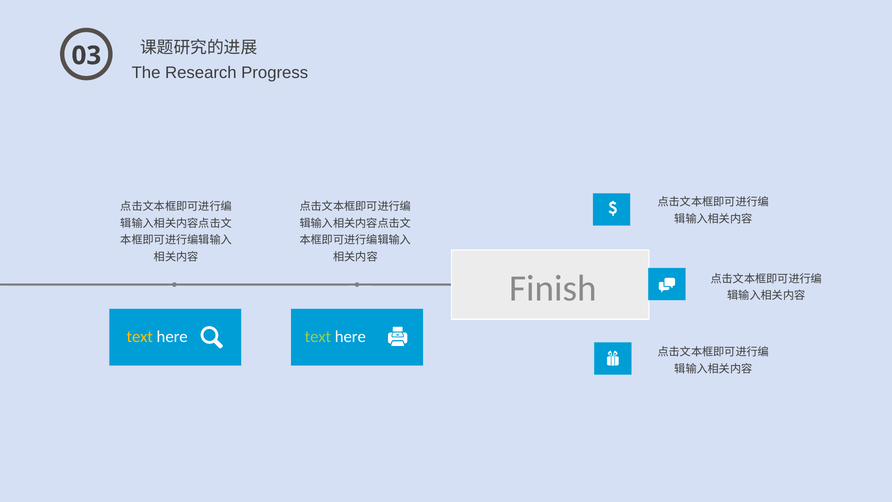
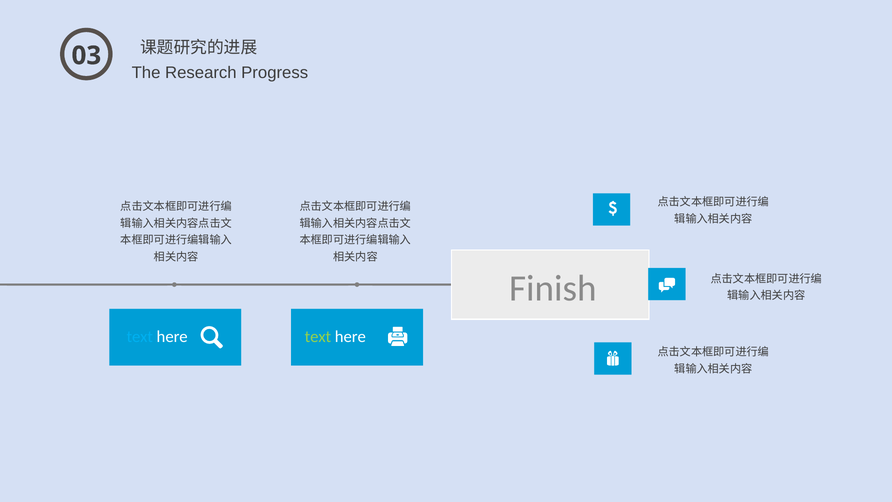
text colour: yellow -> light blue (140, 337)
